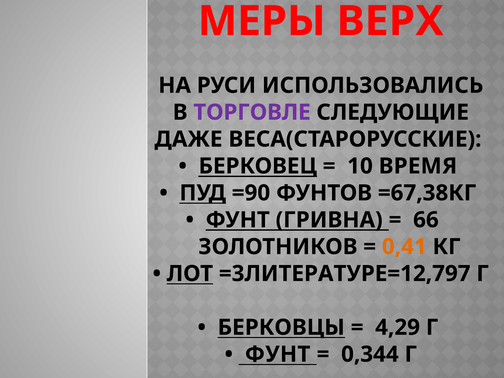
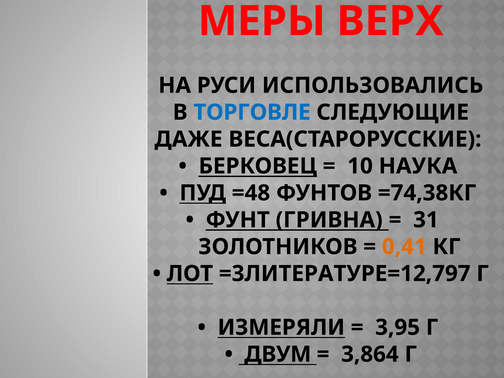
ТОРГОВЛЕ colour: purple -> blue (252, 112)
ВРЕМЯ: ВРЕМЯ -> НАУКА (418, 166)
=90: =90 -> =48 (251, 193)
=67,38КГ: =67,38КГ -> =74,38КГ (427, 193)
66: 66 -> 31 (426, 220)
БЕРКОВЦЫ: БЕРКОВЦЫ -> ИЗМЕРЯЛИ (281, 327)
4,29: 4,29 -> 3,95 (398, 327)
ФУНТ: ФУНТ -> ДВУМ (278, 354)
0,344: 0,344 -> 3,864 (370, 354)
